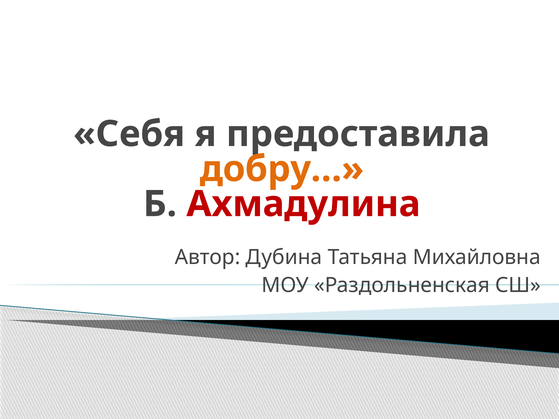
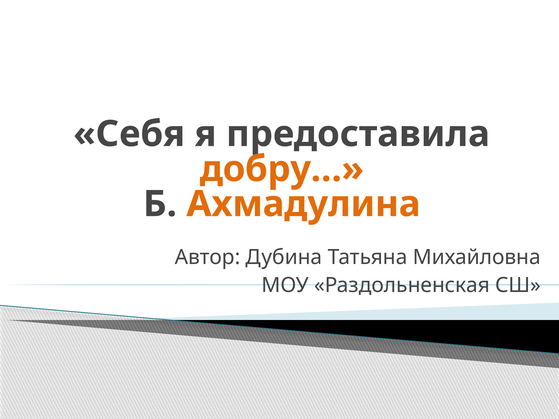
Ахмадулина colour: red -> orange (303, 204)
